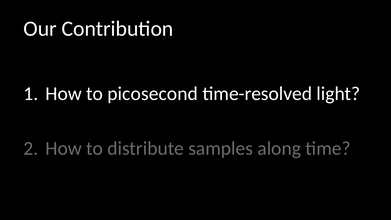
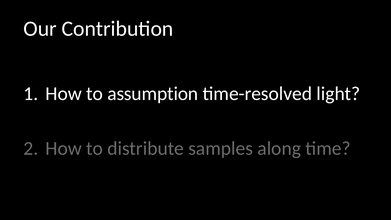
picosecond: picosecond -> assumption (153, 94)
